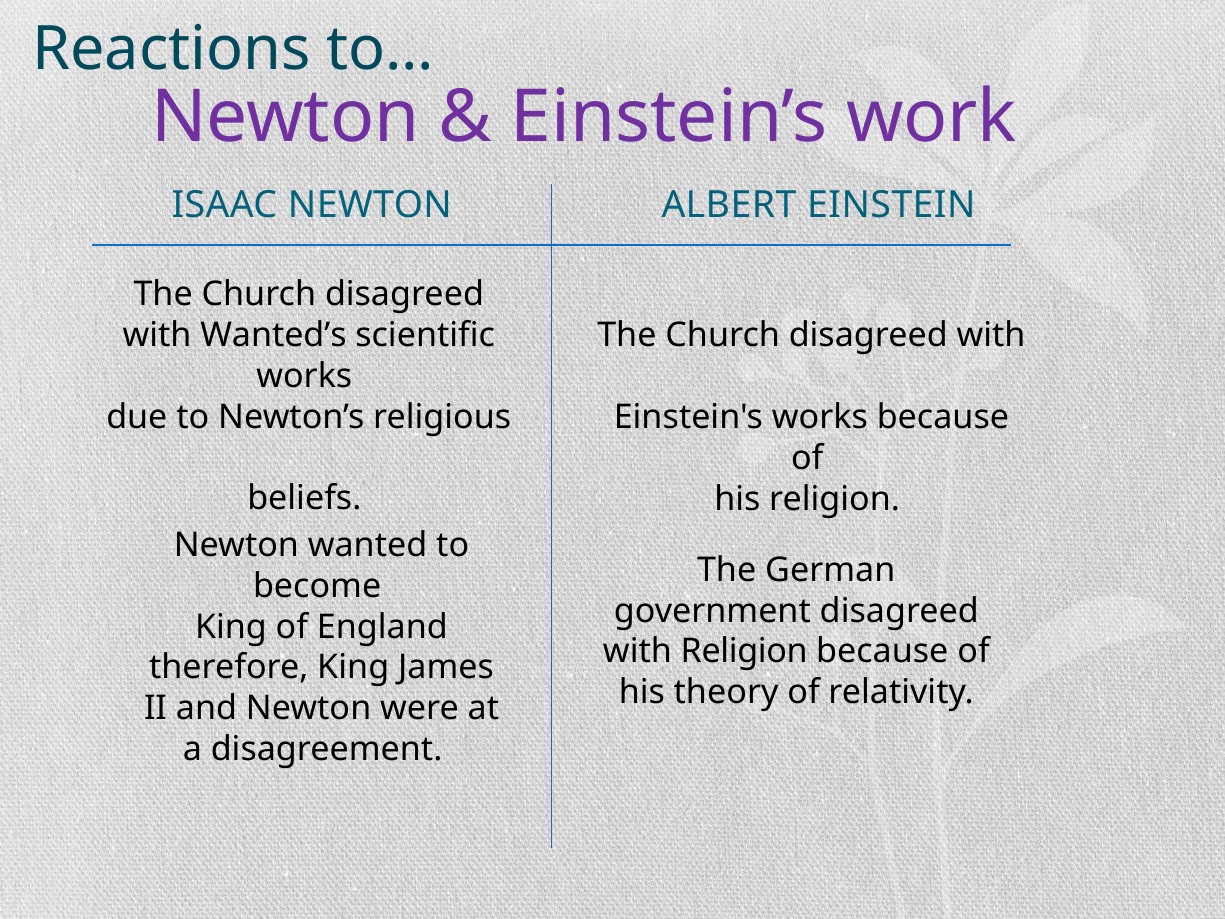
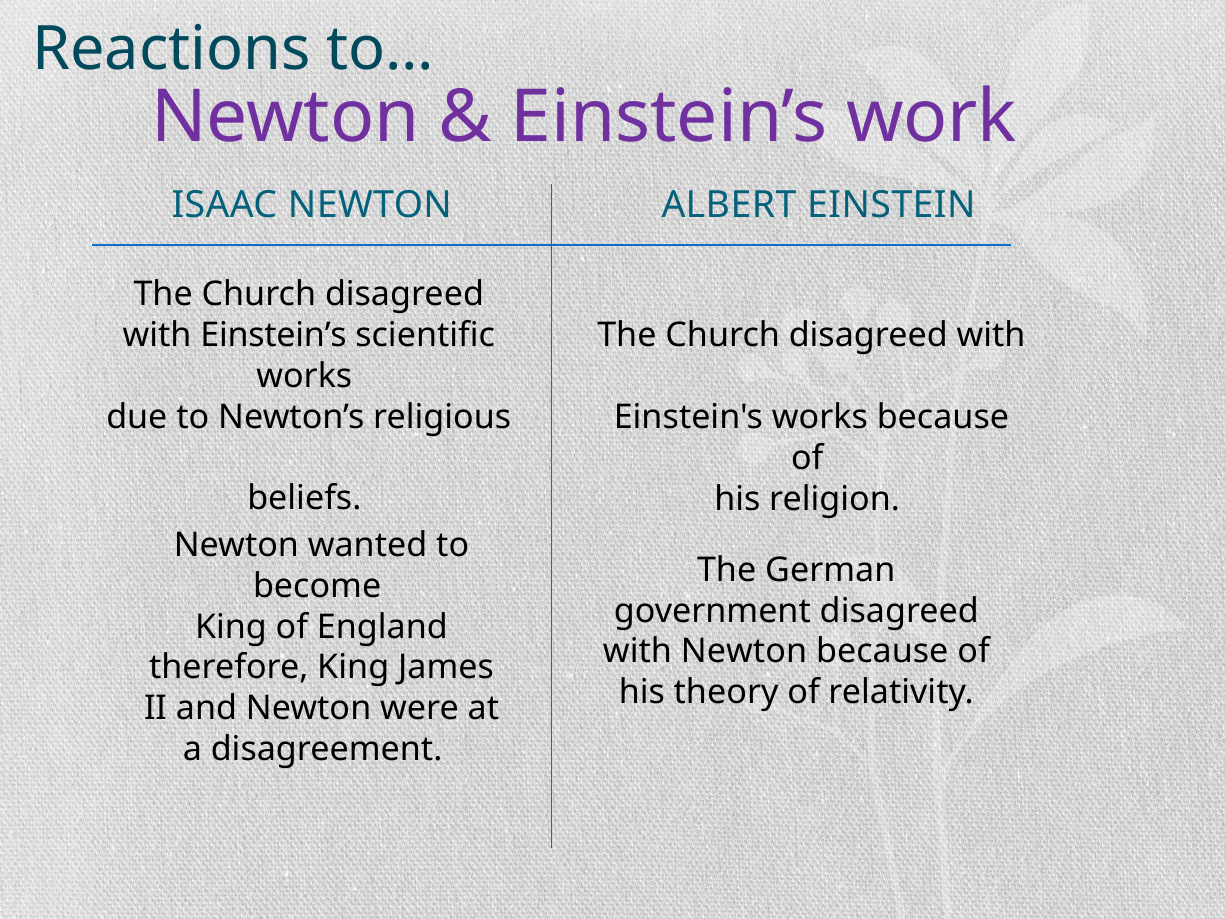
with Wanted’s: Wanted’s -> Einstein’s (274, 335)
with Religion: Religion -> Newton (744, 652)
